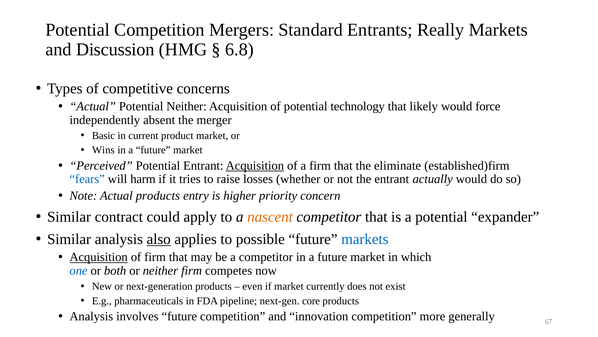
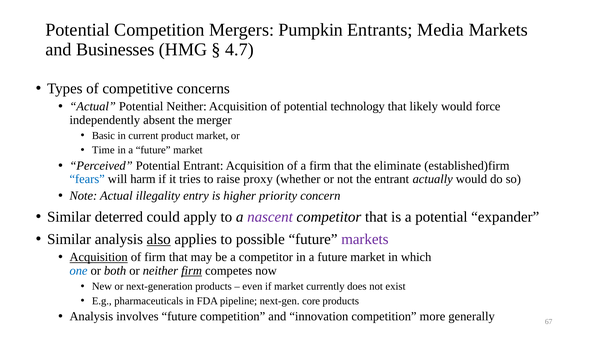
Standard: Standard -> Pumpkin (311, 30)
Really: Really -> Media (441, 30)
Discussion: Discussion -> Businesses (115, 49)
6.8: 6.8 -> 4.7 (239, 49)
Wins: Wins -> Time (103, 150)
Acquisition underline: present -> none (255, 165)
losses: losses -> proxy (258, 179)
Actual products: products -> illegality (158, 195)
contract: contract -> deterred (119, 216)
nascent colour: orange -> purple (270, 216)
markets colour: blue -> purple (365, 239)
firm underline: none -> present (192, 270)
